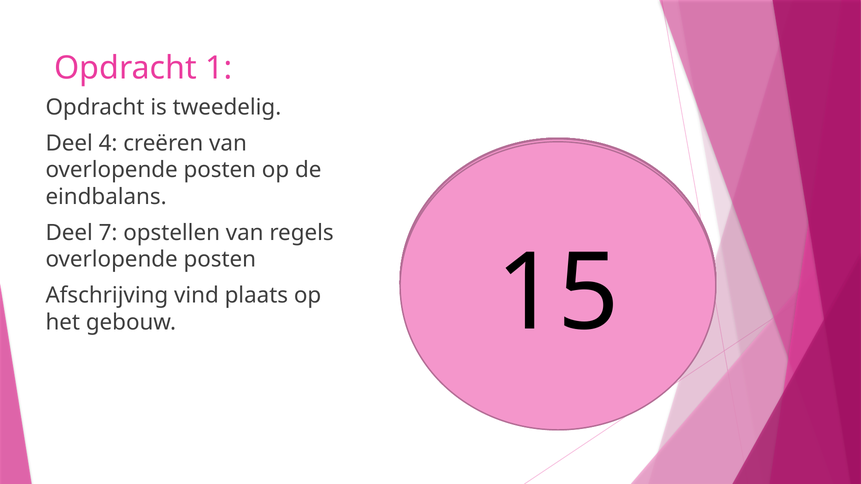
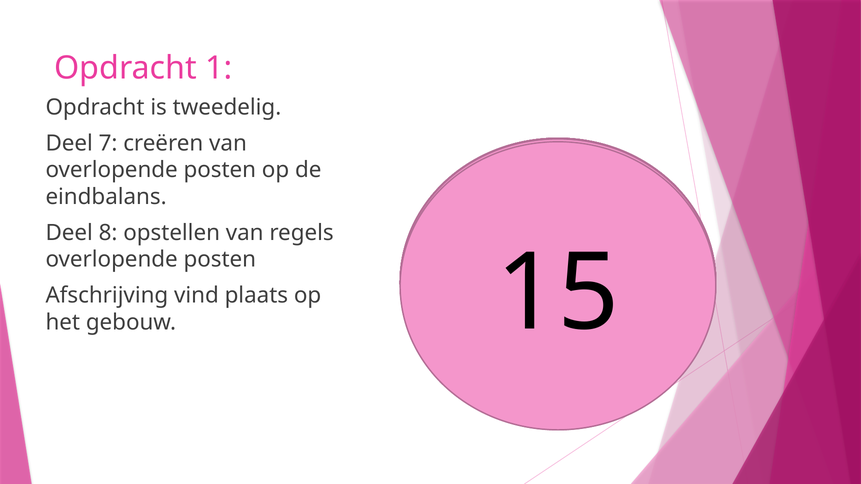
4: 4 -> 7 (108, 143)
7: 7 -> 8 (108, 233)
